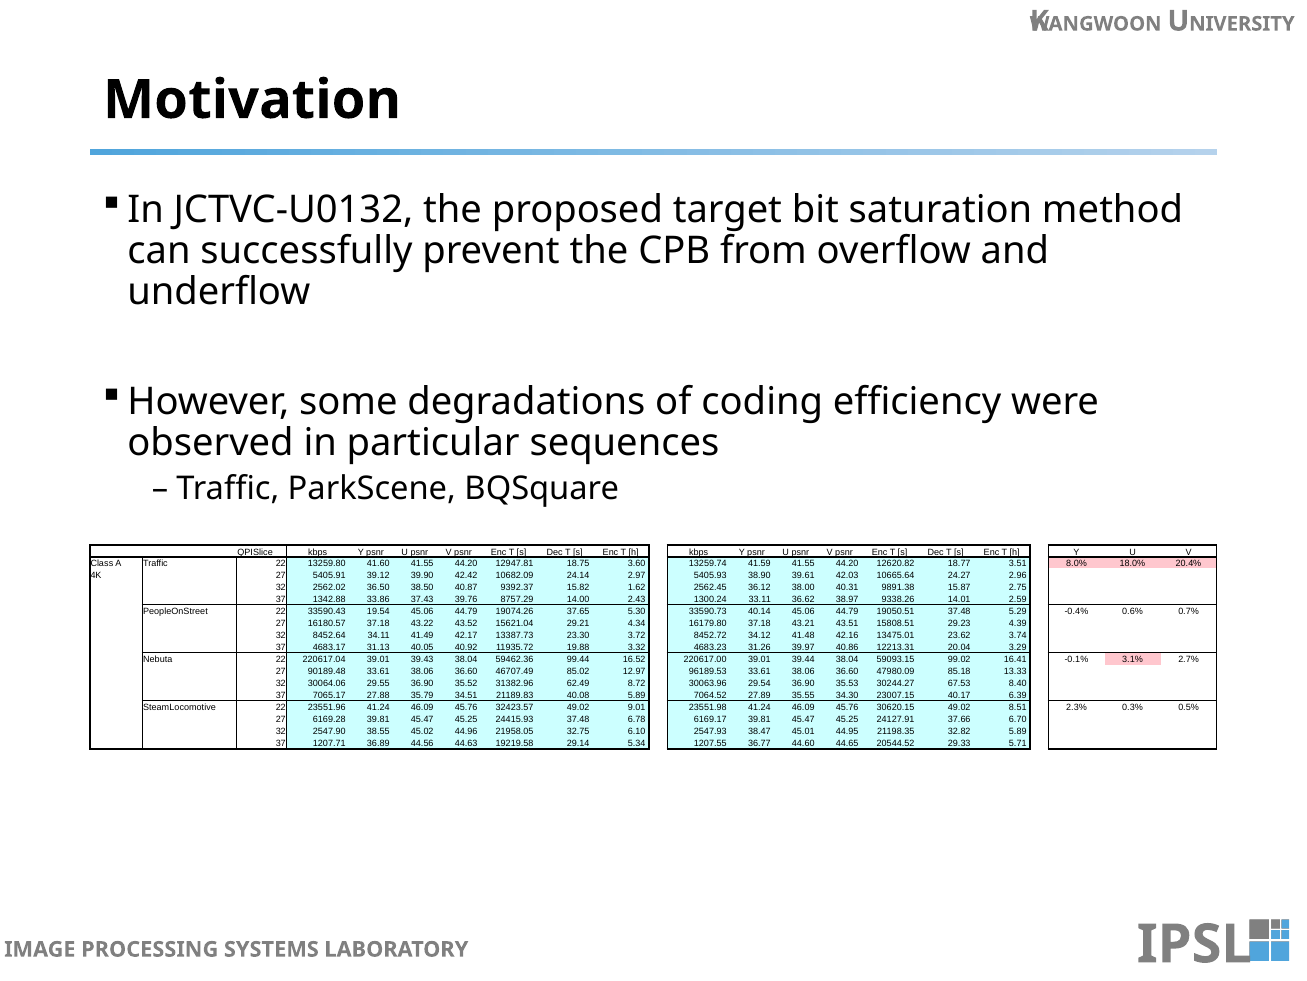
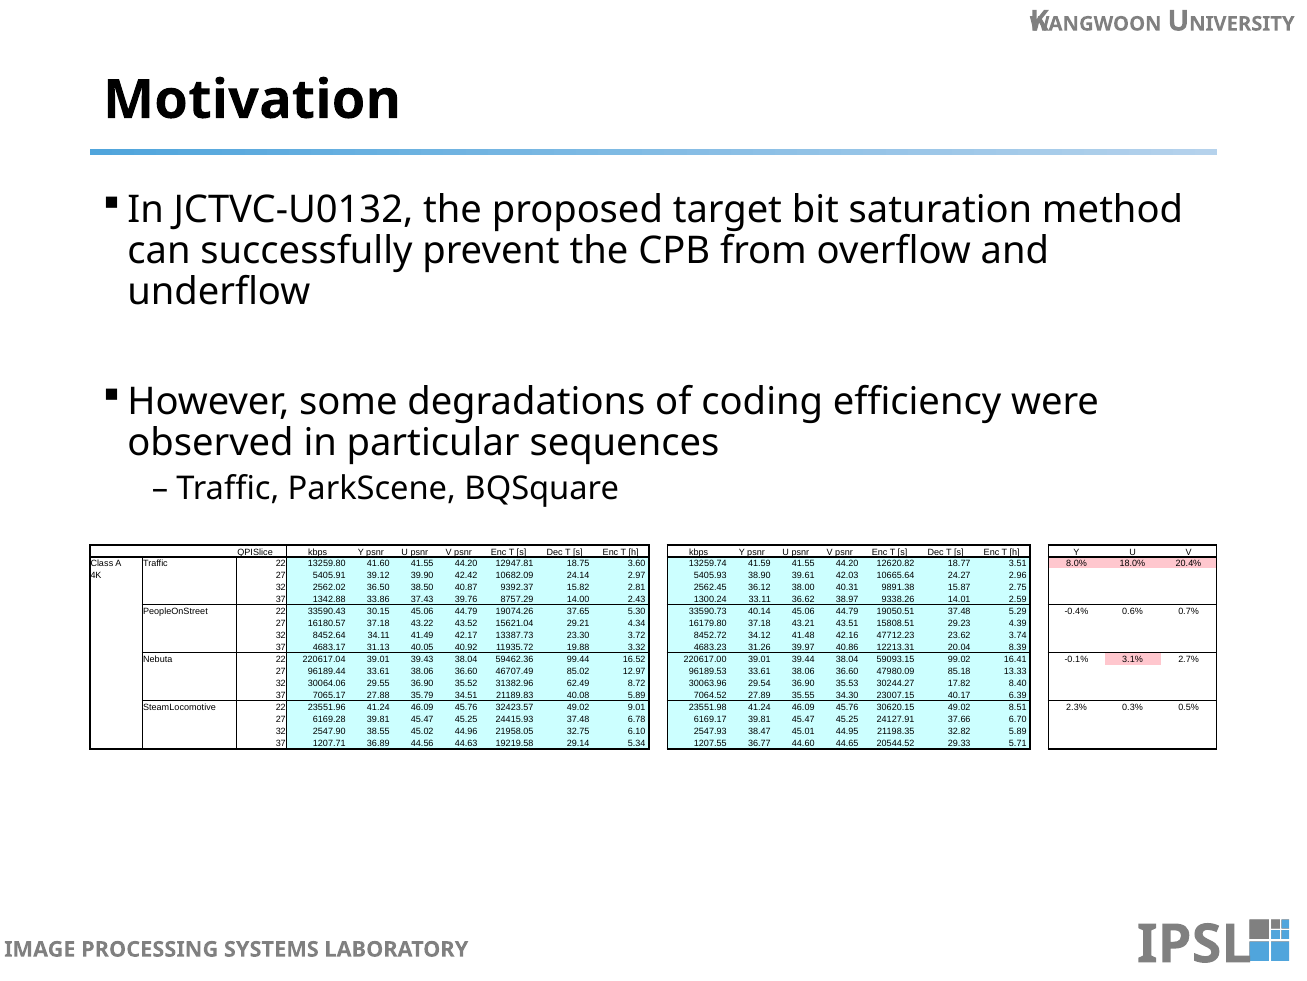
1.62: 1.62 -> 2.81 (637, 587)
19.54: 19.54 -> 30.15 (378, 611)
13475.01: 13475.01 -> 47712.23 (896, 635)
3.29: 3.29 -> 8.39 (1018, 647)
90189.48: 90189.48 -> 96189.44 (327, 671)
67.53: 67.53 -> 17.82 (959, 683)
